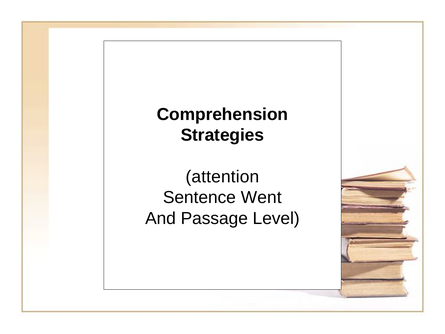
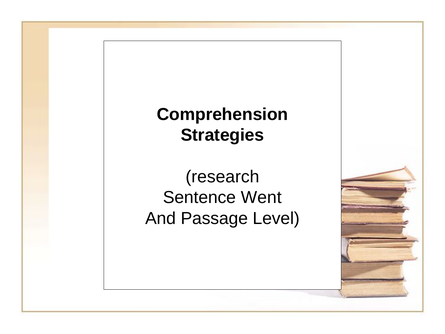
attention: attention -> research (222, 177)
